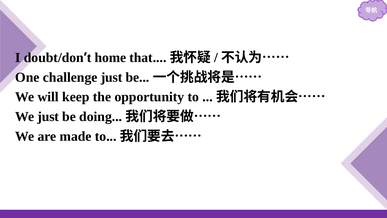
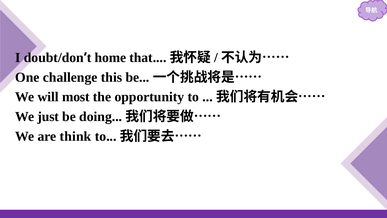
challenge just: just -> this (112, 77)
keep: keep -> most (76, 97)
made: made -> think (75, 136)
